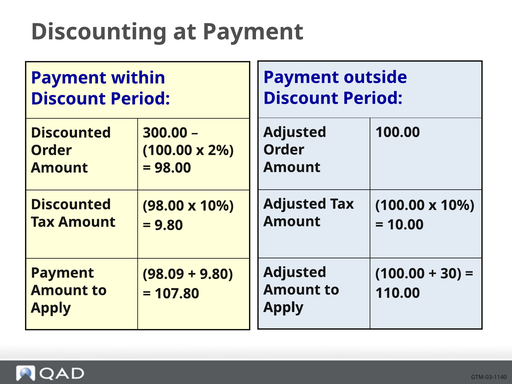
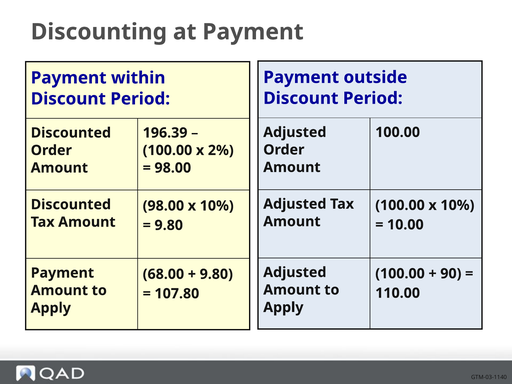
300.00: 300.00 -> 196.39 (165, 133)
30: 30 -> 90 (451, 274)
98.09: 98.09 -> 68.00 (163, 274)
